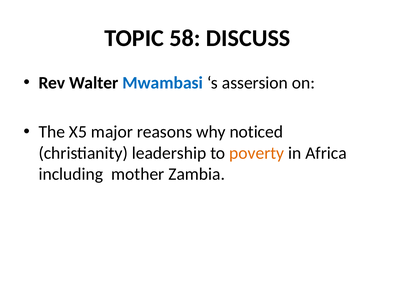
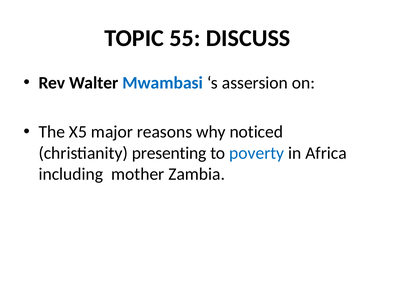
58: 58 -> 55 (185, 38)
leadership: leadership -> presenting (169, 153)
poverty colour: orange -> blue (257, 153)
